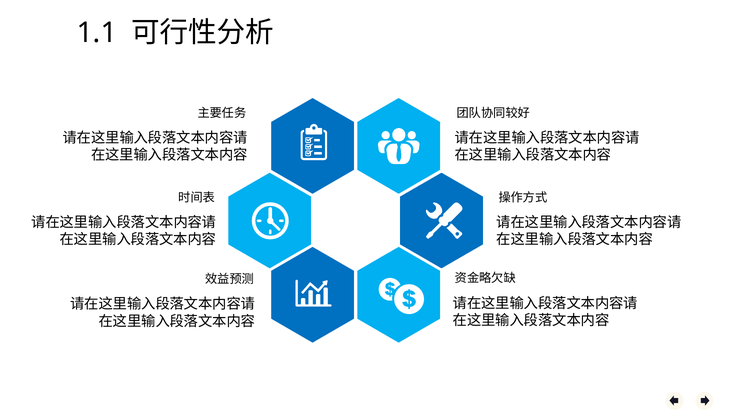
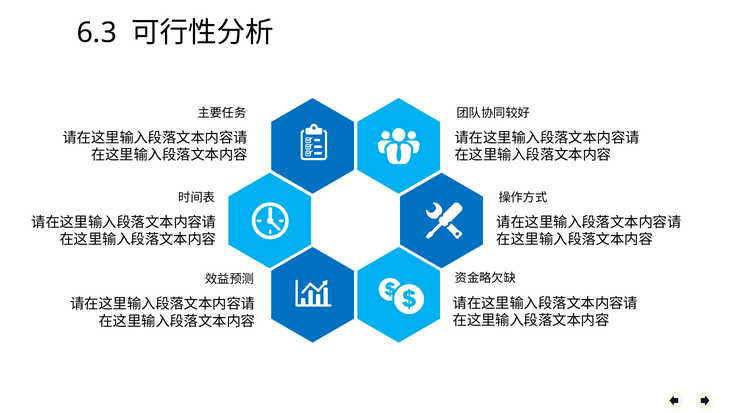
1.1: 1.1 -> 6.3 (97, 33)
